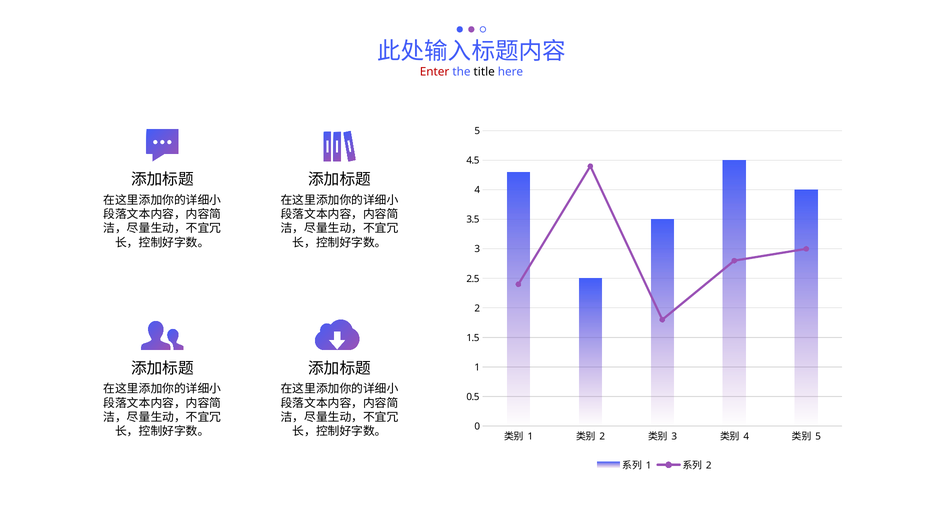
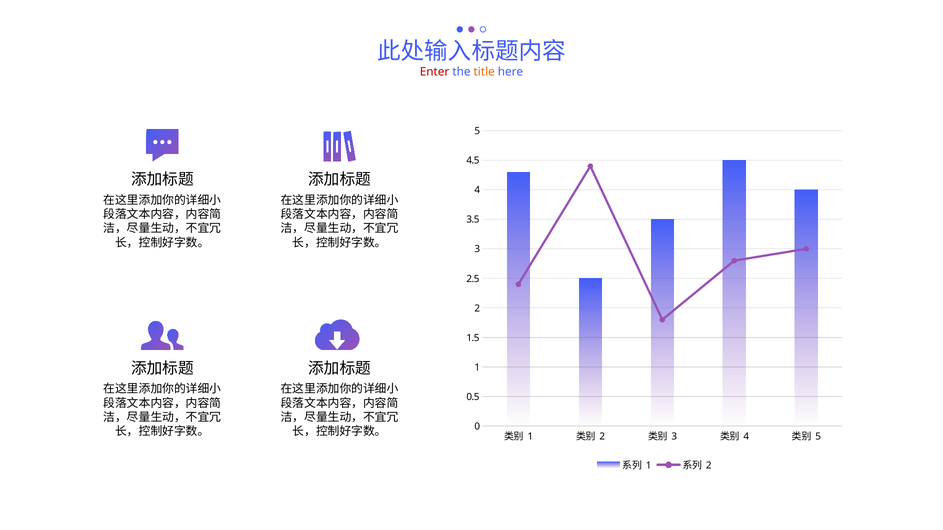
title colour: black -> orange (484, 72)
